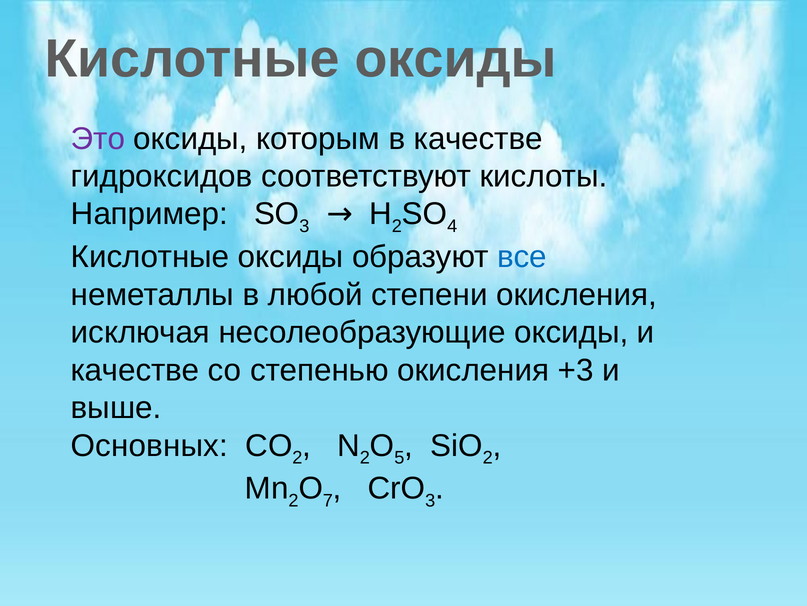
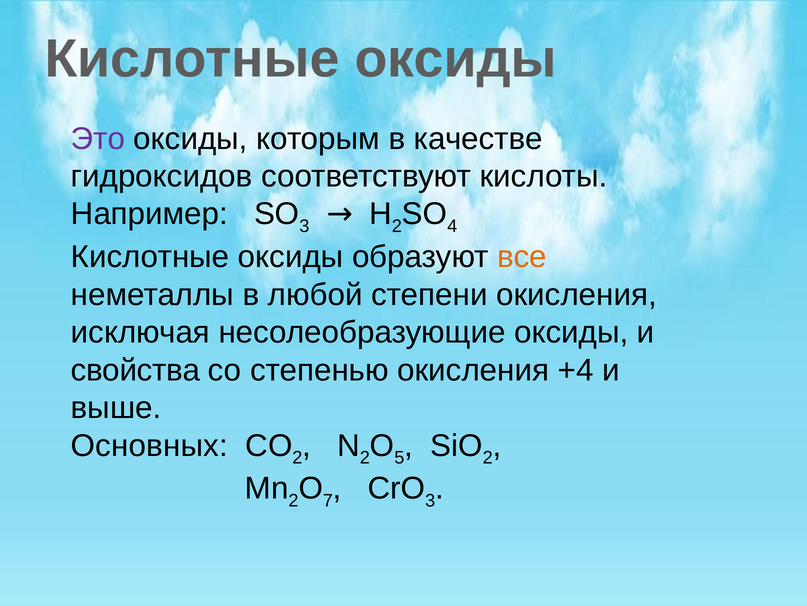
все colour: blue -> orange (522, 257)
качестве: качестве -> свойства (135, 370)
+3: +3 -> +4 (576, 370)
